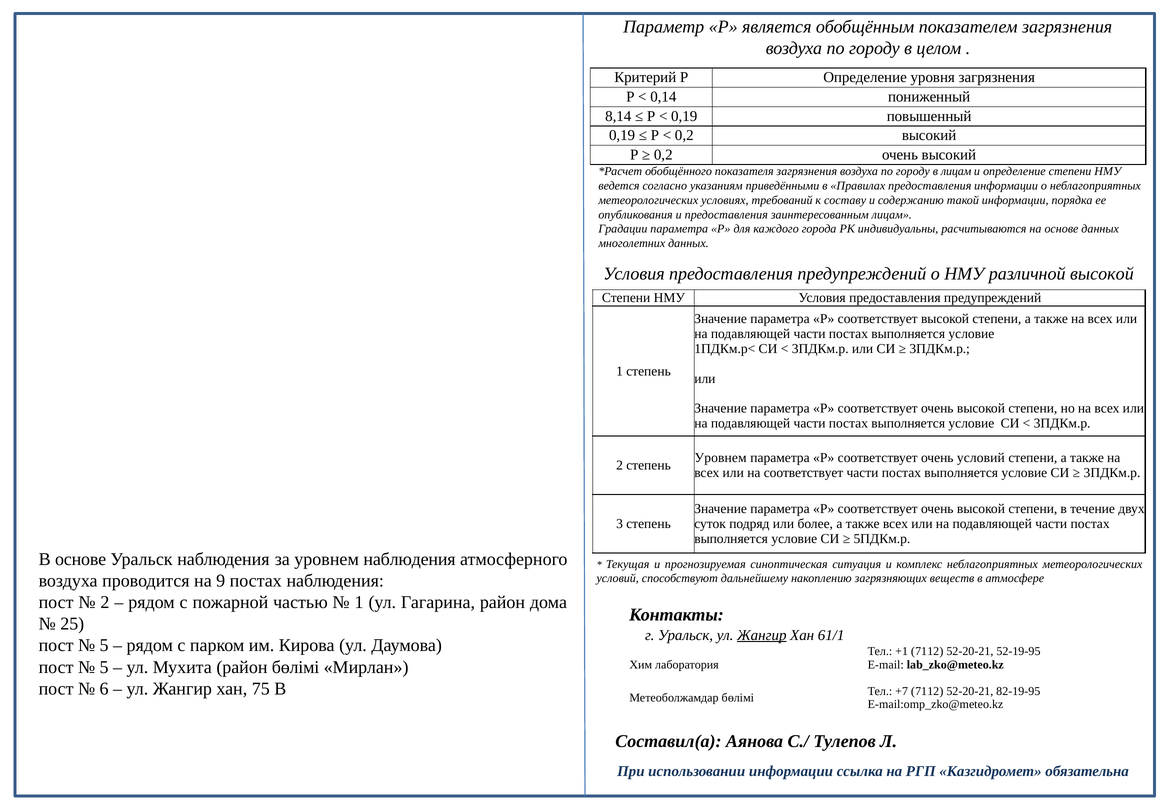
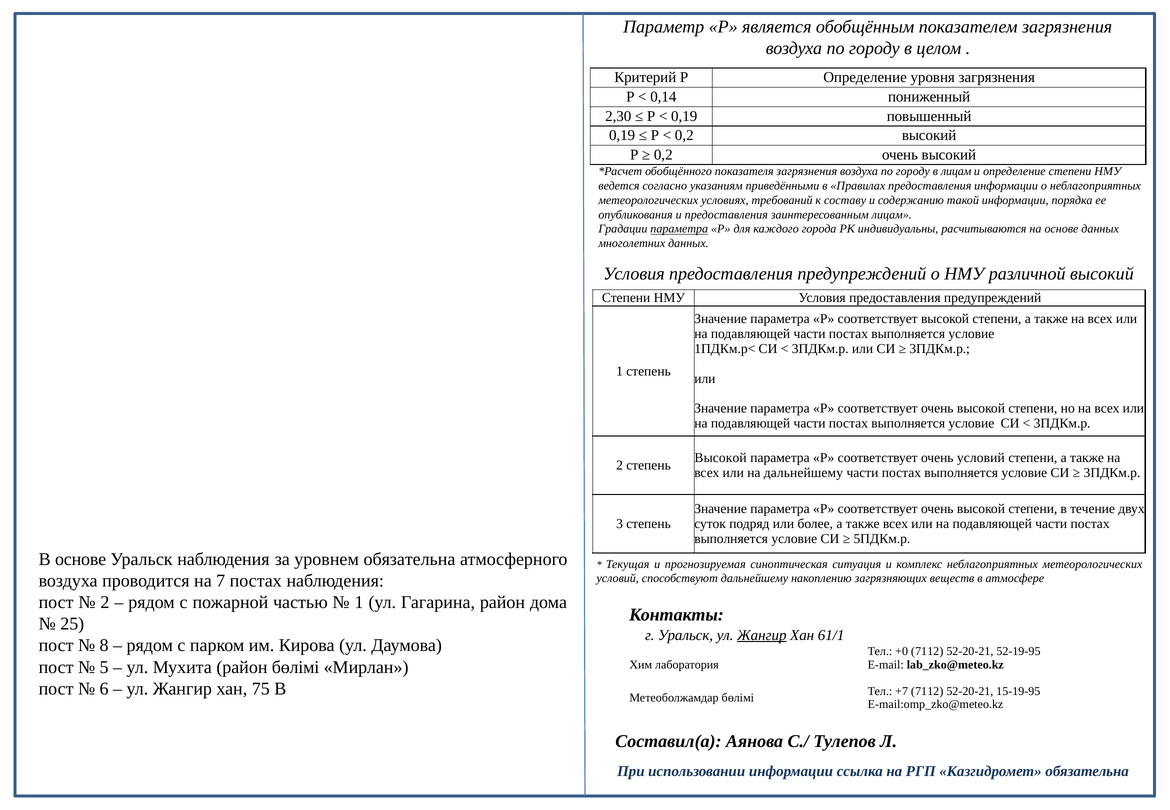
8,14: 8,14 -> 2,30 (618, 116)
параметра underline: none -> present (679, 229)
различной высокой: высокой -> высокий (1102, 274)
Уровнем: Уровнем -> Высокой (721, 458)
на соответствует: соответствует -> дальнейшему (803, 473)
уровнем наблюдения: наблюдения -> обязательна (409, 559)
9: 9 -> 7 (221, 581)
5: 5 -> 8 (104, 646)
+1: +1 -> +0 (902, 652)
82-19-95: 82-19-95 -> 15-19-95 (1018, 691)
